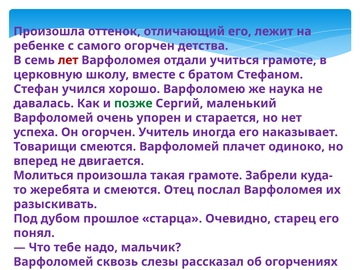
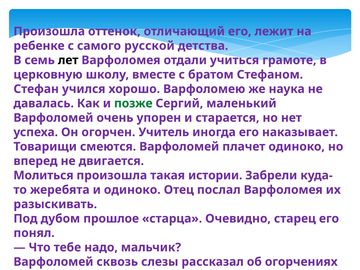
самого огорчен: огорчен -> русской (149, 46)
лет colour: red -> black (68, 60)
такая грамоте: грамоте -> истории (215, 175)
и смеются: смеются -> одиноко (132, 190)
